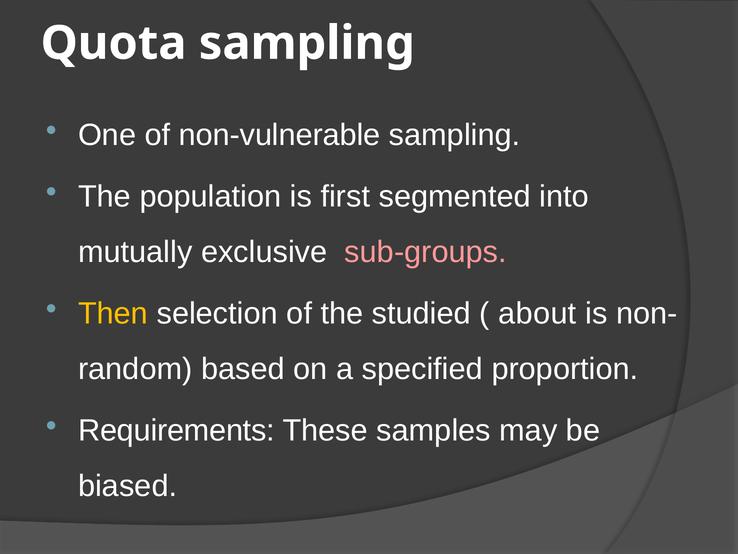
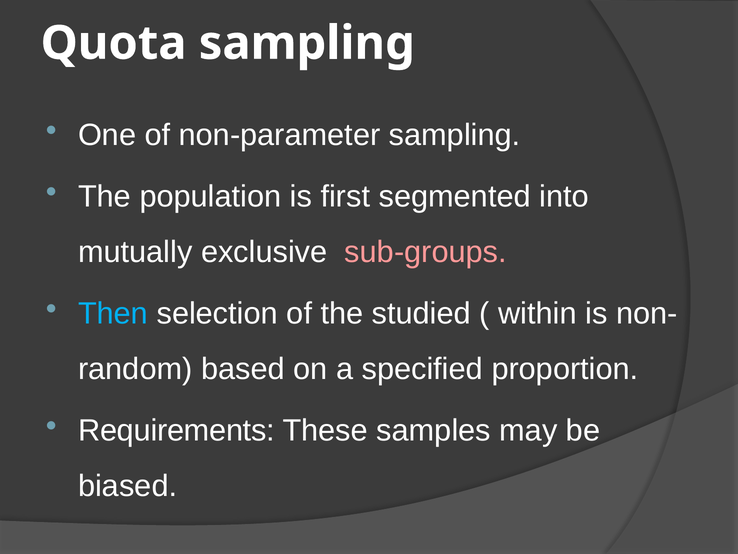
non-vulnerable: non-vulnerable -> non-parameter (280, 135)
Then colour: yellow -> light blue (113, 313)
about: about -> within (538, 313)
